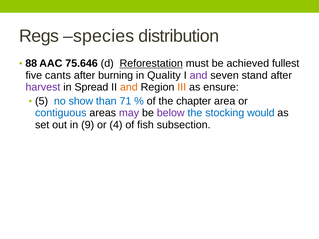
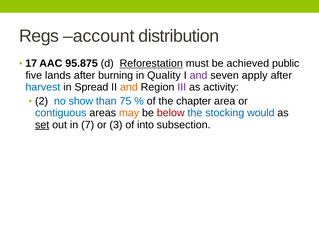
species: species -> account (99, 36)
88: 88 -> 17 (31, 64)
75.646: 75.646 -> 95.875 (82, 64)
fullest: fullest -> public (286, 64)
cants: cants -> lands (58, 75)
stand: stand -> apply (255, 75)
harvest colour: purple -> blue (43, 87)
III colour: orange -> purple (182, 87)
ensure: ensure -> activity (221, 87)
5: 5 -> 2 (42, 101)
71: 71 -> 75 (125, 101)
may colour: purple -> orange (129, 113)
below colour: purple -> red (171, 113)
set underline: none -> present (42, 125)
9: 9 -> 7 (88, 125)
4: 4 -> 3 (116, 125)
fish: fish -> into (146, 125)
